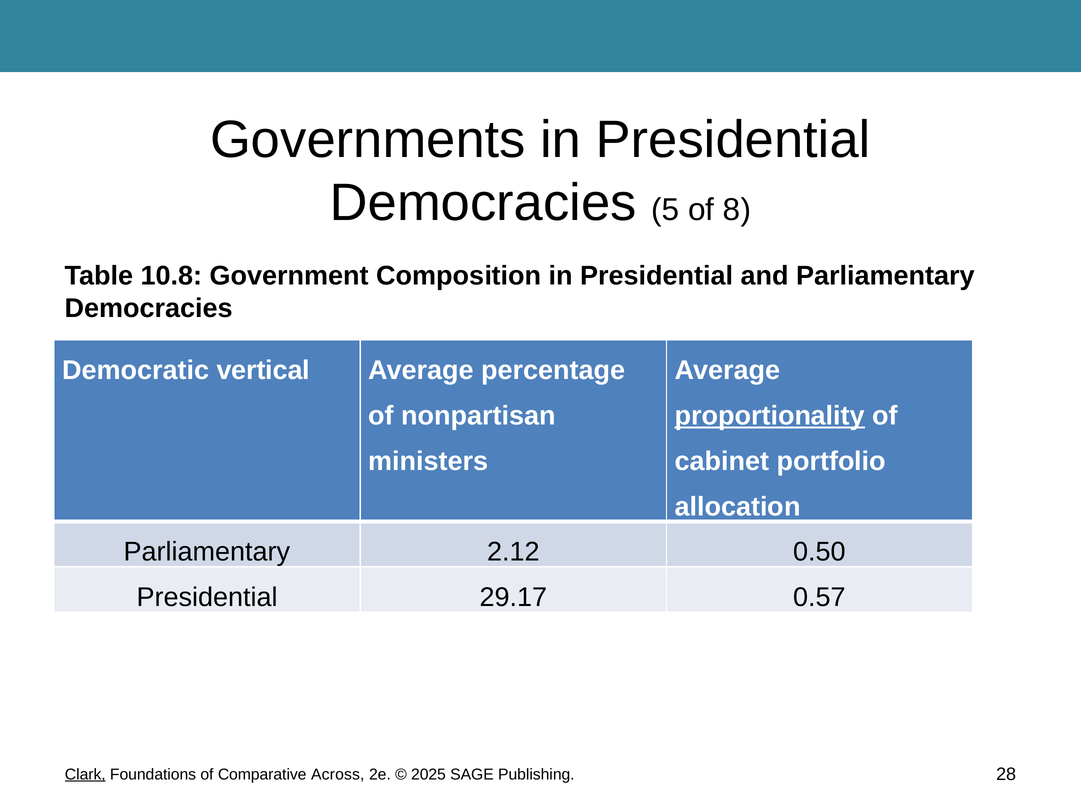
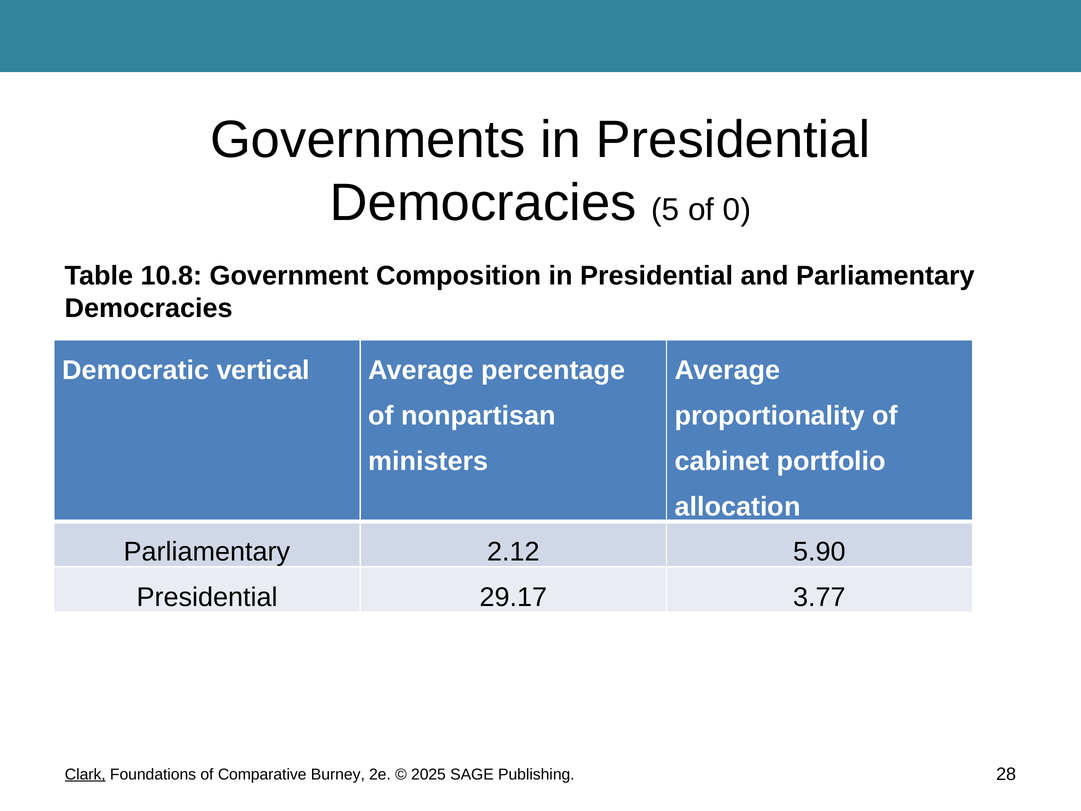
8: 8 -> 0 (737, 210)
proportionality underline: present -> none (770, 416)
0.50: 0.50 -> 5.90 (820, 552)
0.57: 0.57 -> 3.77 (820, 597)
Across: Across -> Burney (338, 774)
